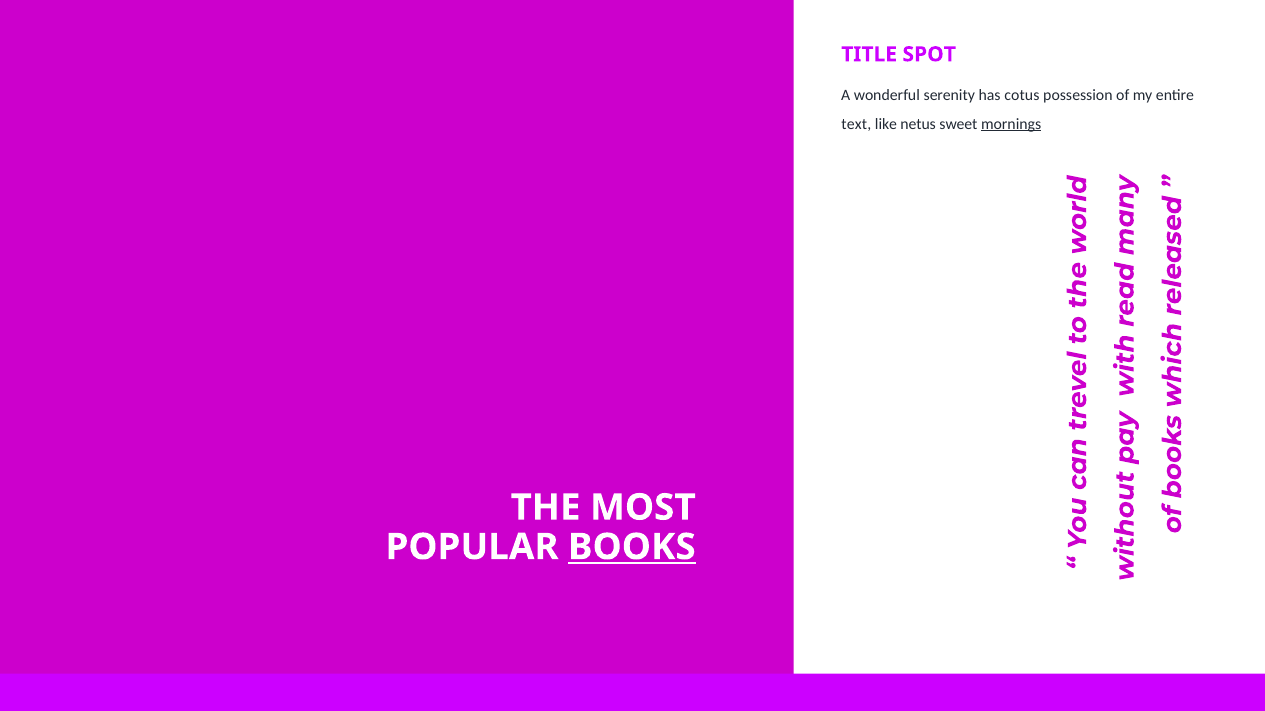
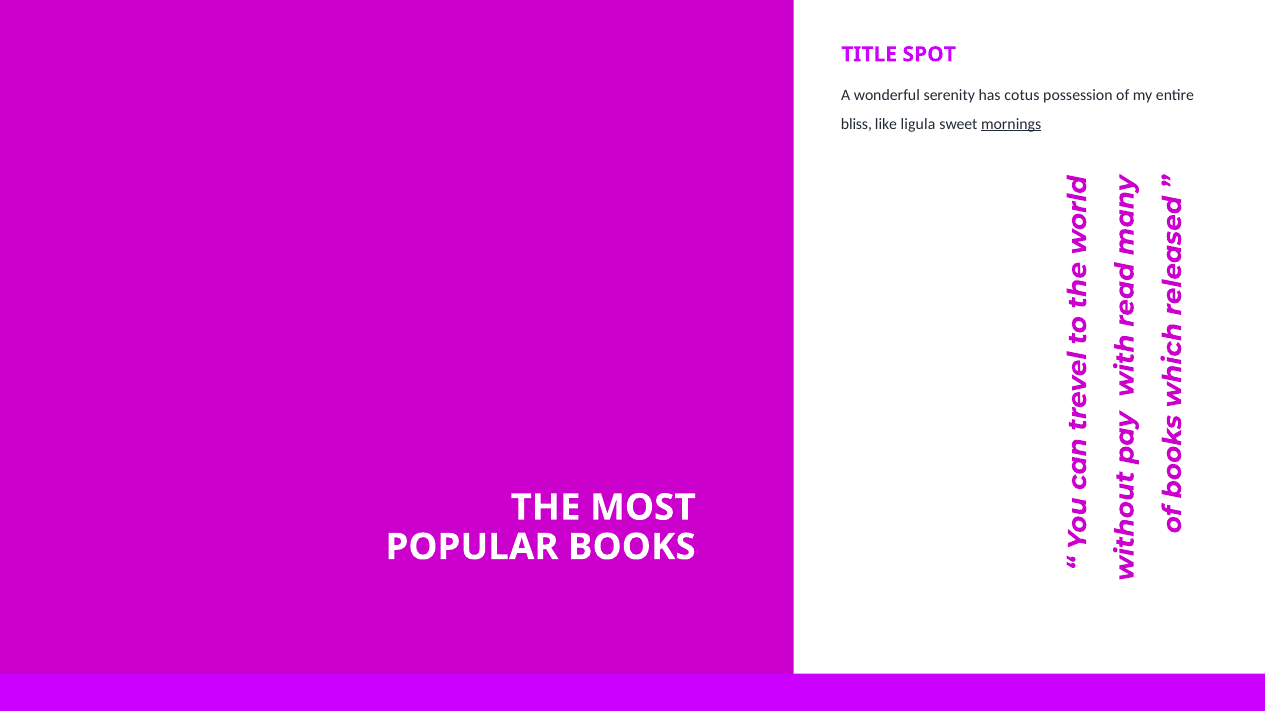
text: text -> bliss (856, 124)
netus: netus -> ligula (918, 124)
BOOKS underline: present -> none (632, 547)
